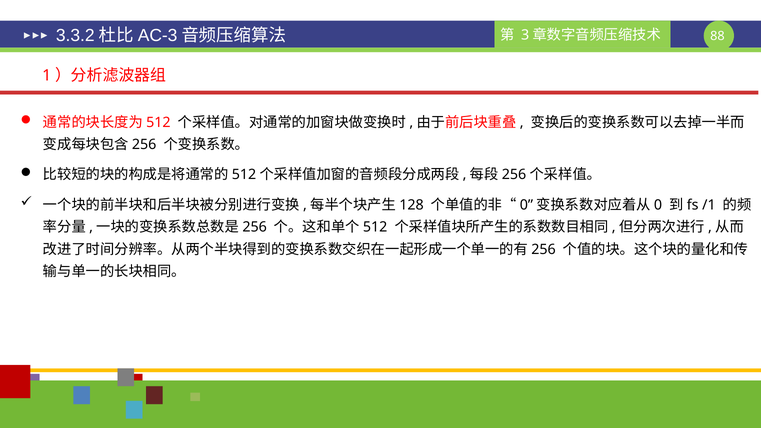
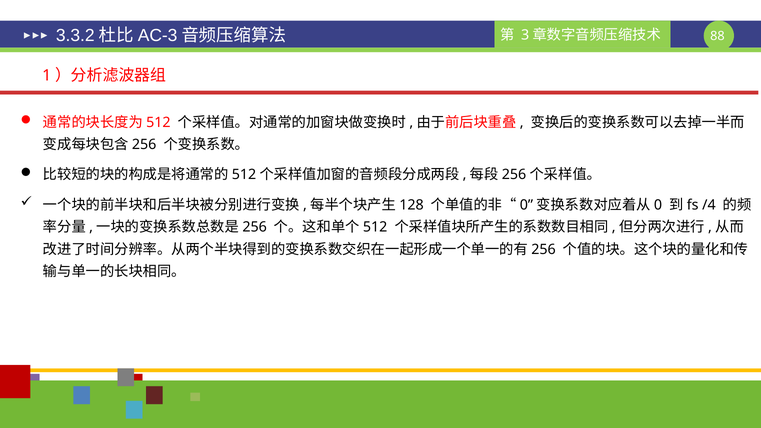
/1: /1 -> /4 (709, 205)
